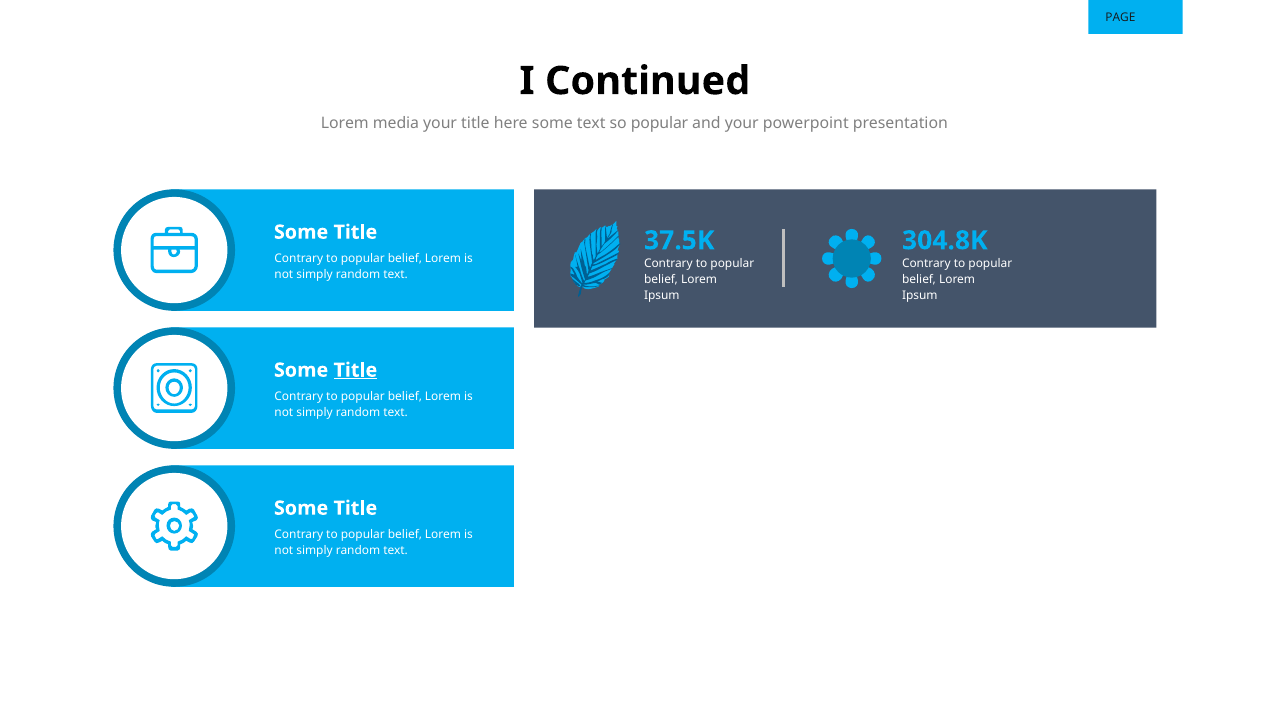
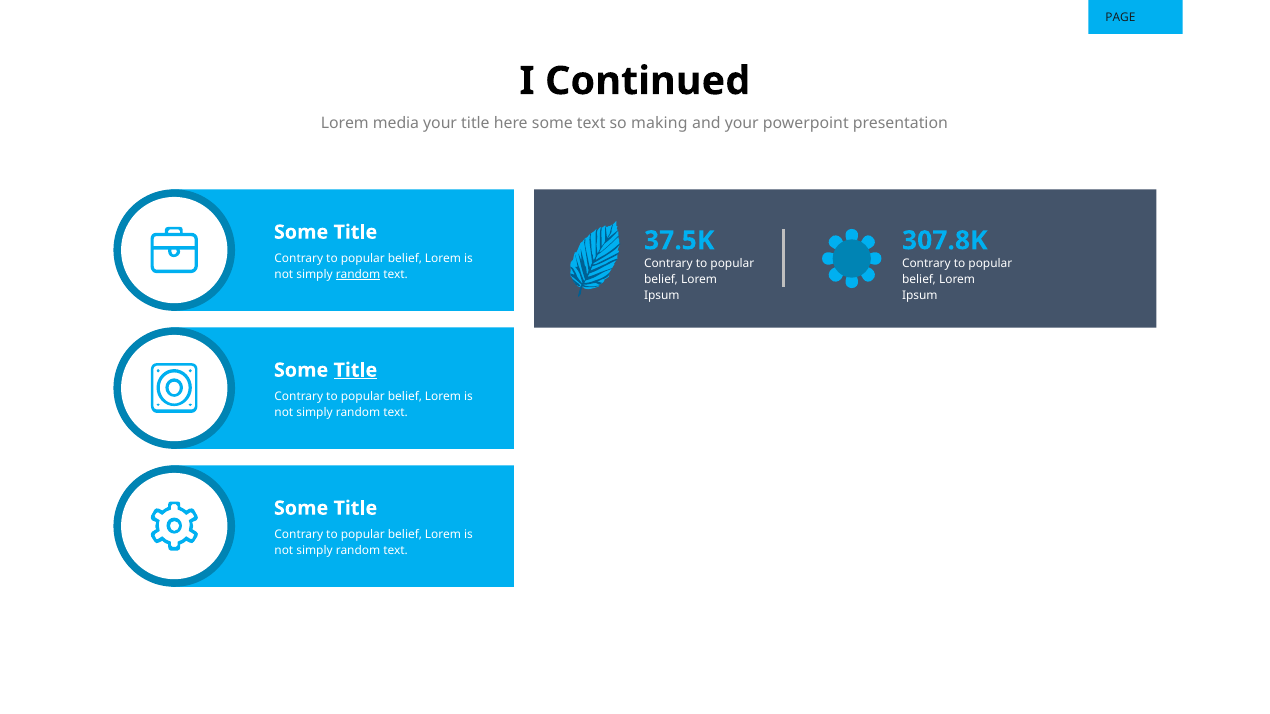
so popular: popular -> making (659, 123)
304.8K: 304.8K -> 307.8K (945, 241)
random underline: none -> present (358, 274)
